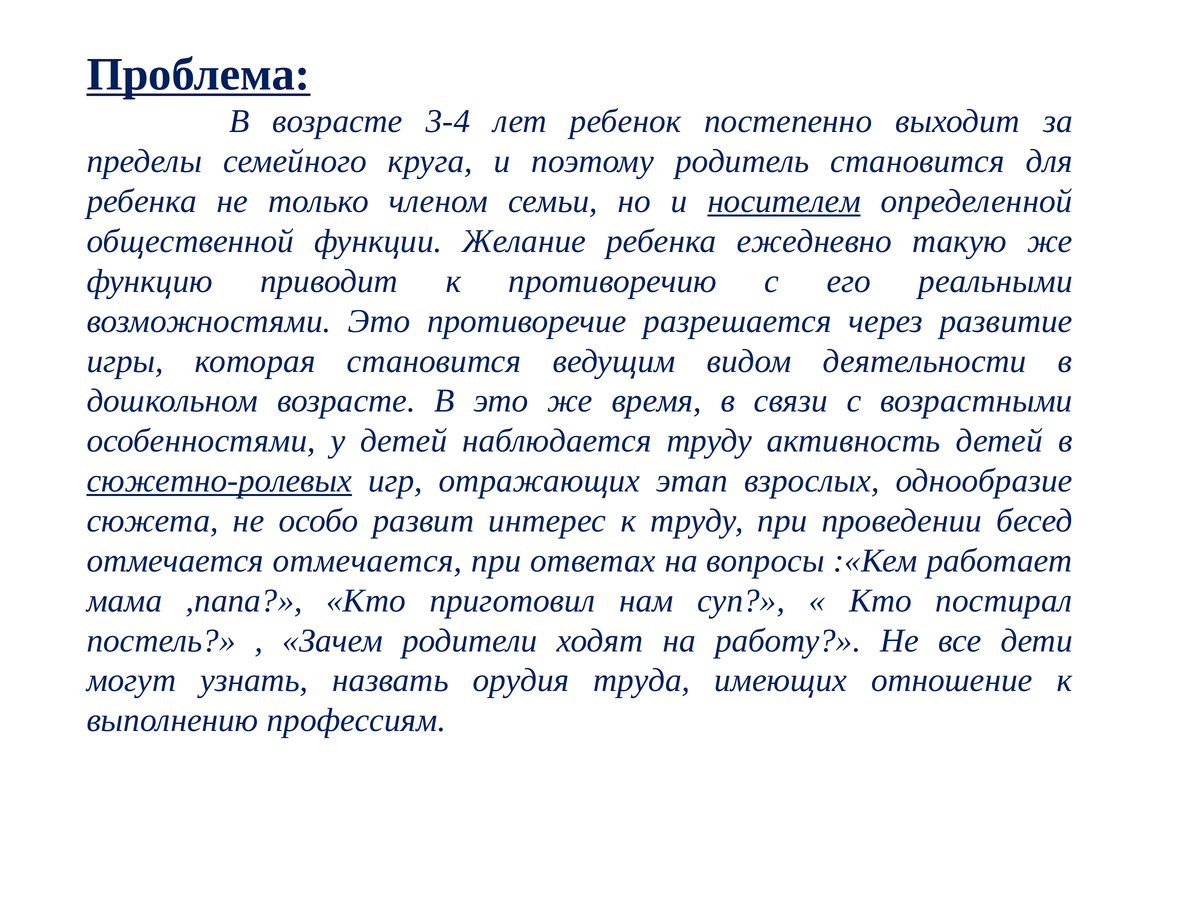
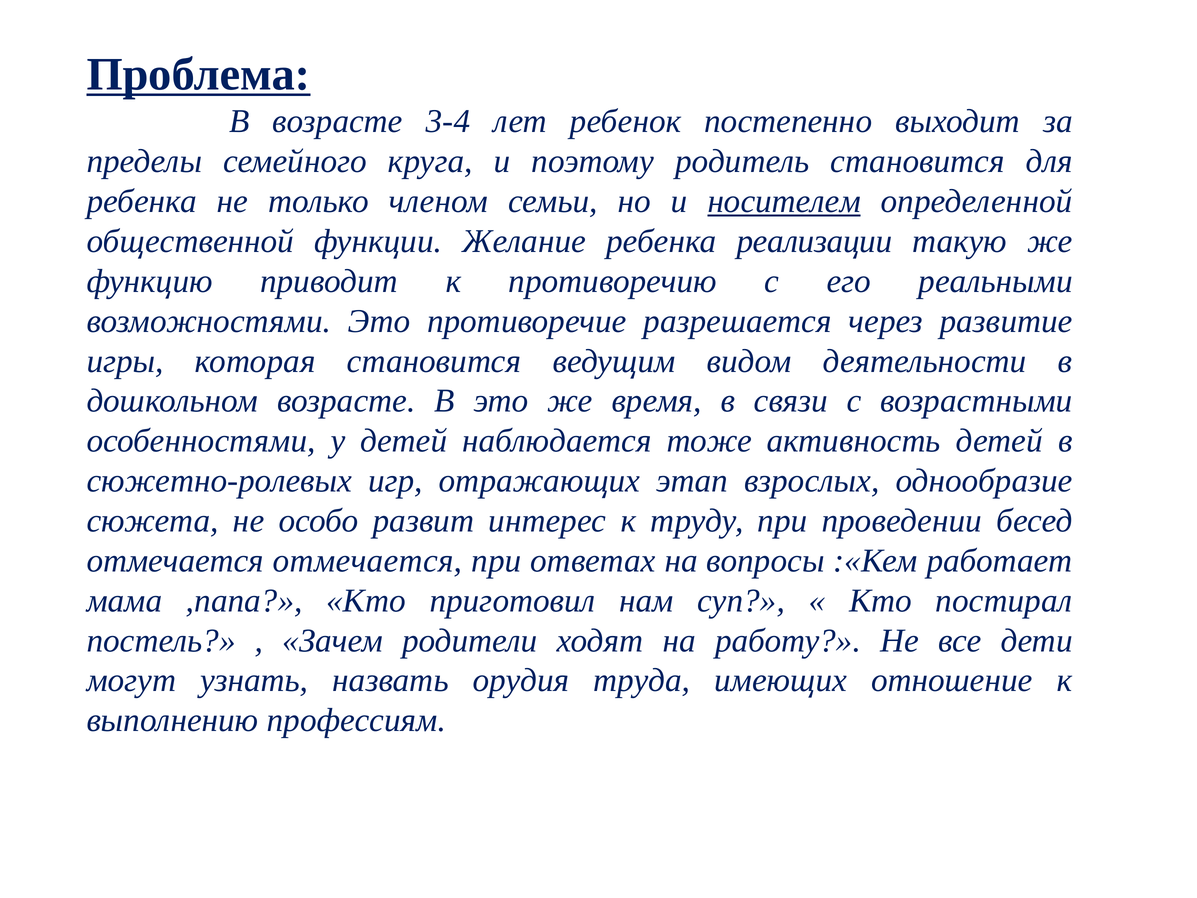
ежедневно: ежедневно -> реализации (814, 241)
наблюдается труду: труду -> тоже (709, 441)
сюжетно-ролевых underline: present -> none (219, 481)
